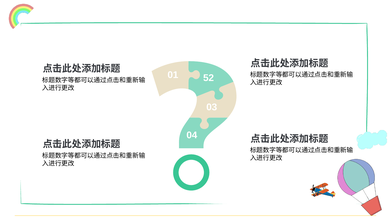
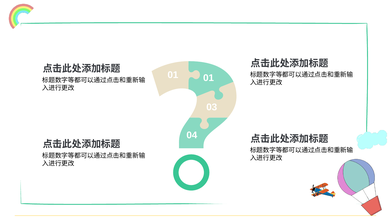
01 52: 52 -> 01 (209, 78)
